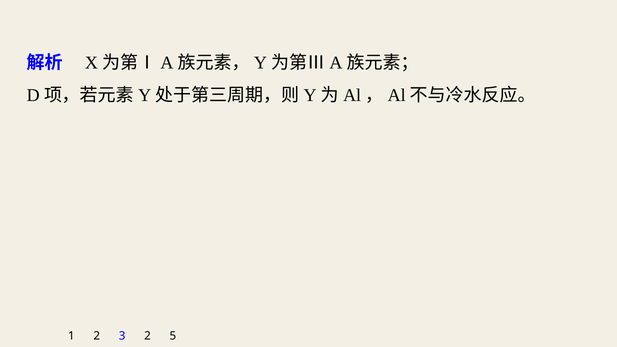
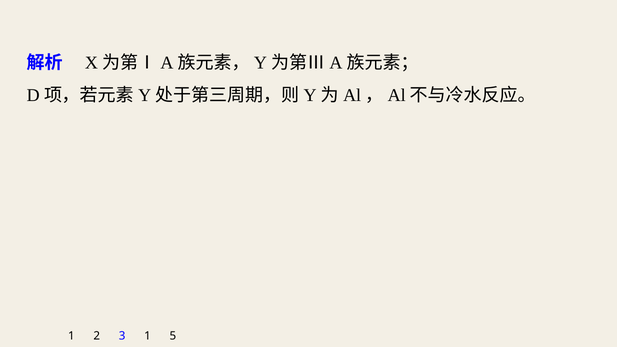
3 2: 2 -> 1 (147, 336)
